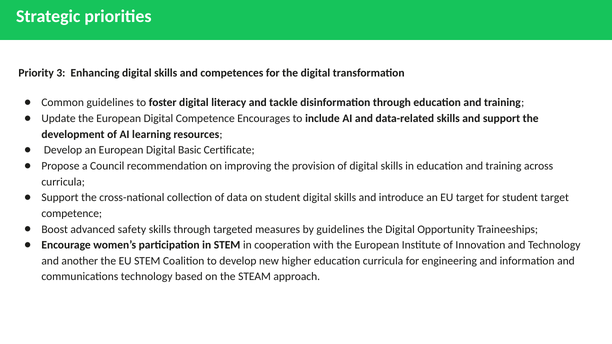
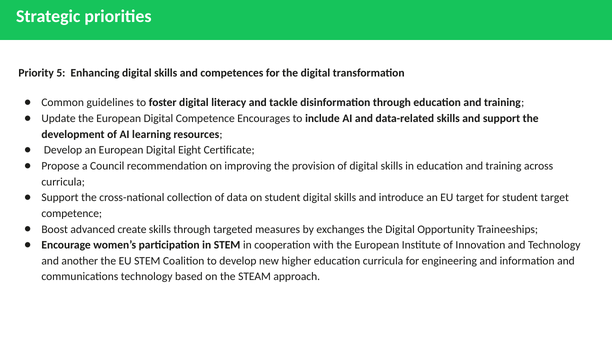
3: 3 -> 5 (61, 73)
Basic: Basic -> Eight (190, 150)
safety: safety -> create (132, 229)
by guidelines: guidelines -> exchanges (341, 229)
